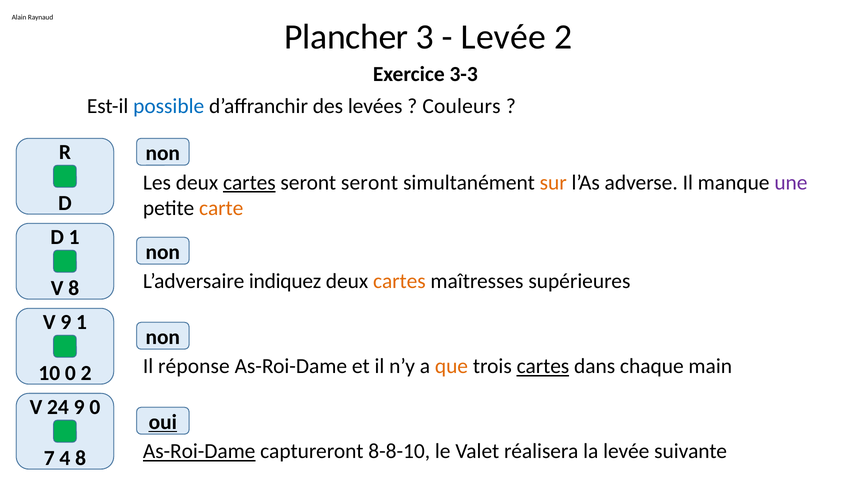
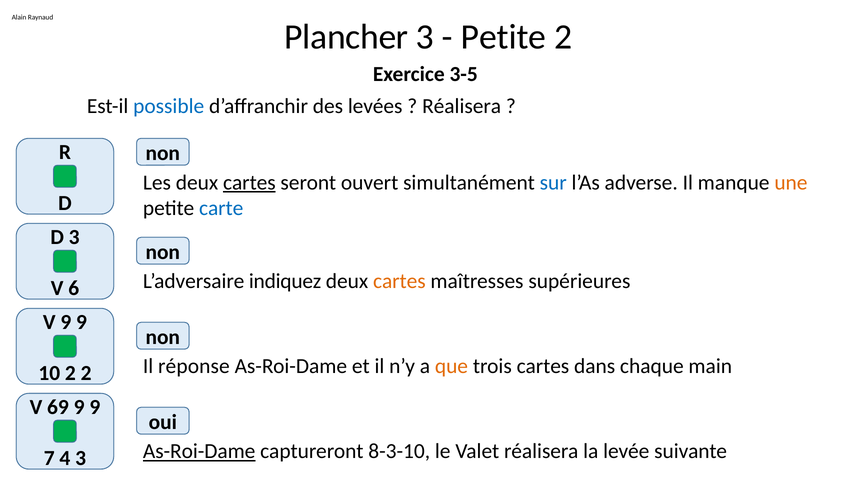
Levée: Levée -> Petite (504, 37)
3-3: 3-3 -> 3-5 (464, 74)
Couleurs: Couleurs -> Réalisera (462, 106)
seront seront: seront -> ouvert (370, 182)
sur colour: orange -> blue (553, 182)
une colour: purple -> orange (791, 182)
carte colour: orange -> blue (221, 208)
D 1: 1 -> 3 (74, 237)
V 8: 8 -> 6 (74, 288)
V 9 1: 1 -> 9 (82, 322)
cartes underline: present -> none (543, 366)
10 0: 0 -> 2 (70, 373)
24: 24 -> 69 (58, 407)
0: 0 -> 9 (95, 407)
oui underline: present -> none (163, 422)
8-8-10: 8-8-10 -> 8-3-10 (399, 451)
4 8: 8 -> 3 (81, 458)
